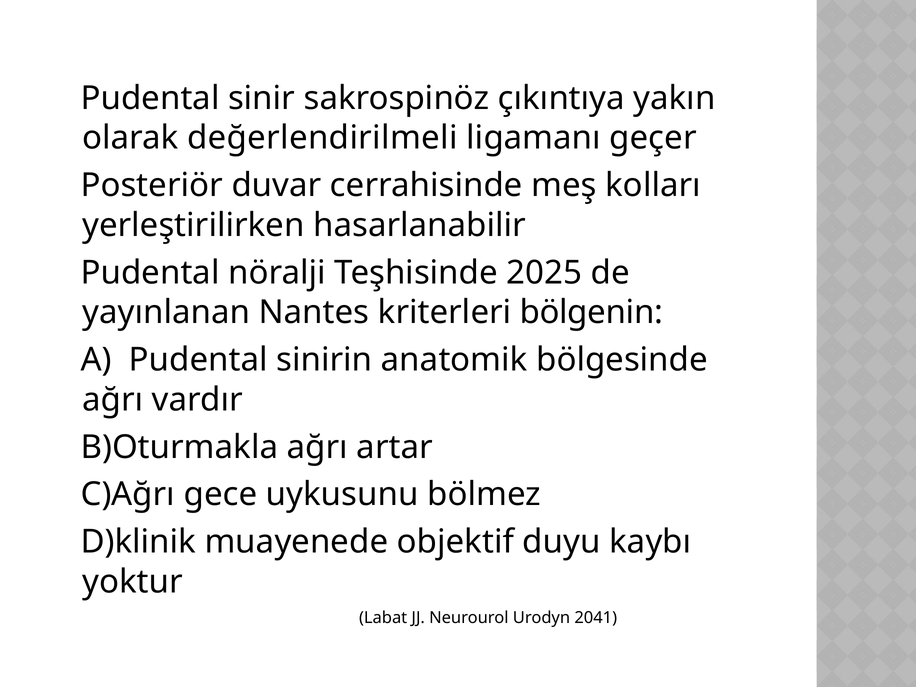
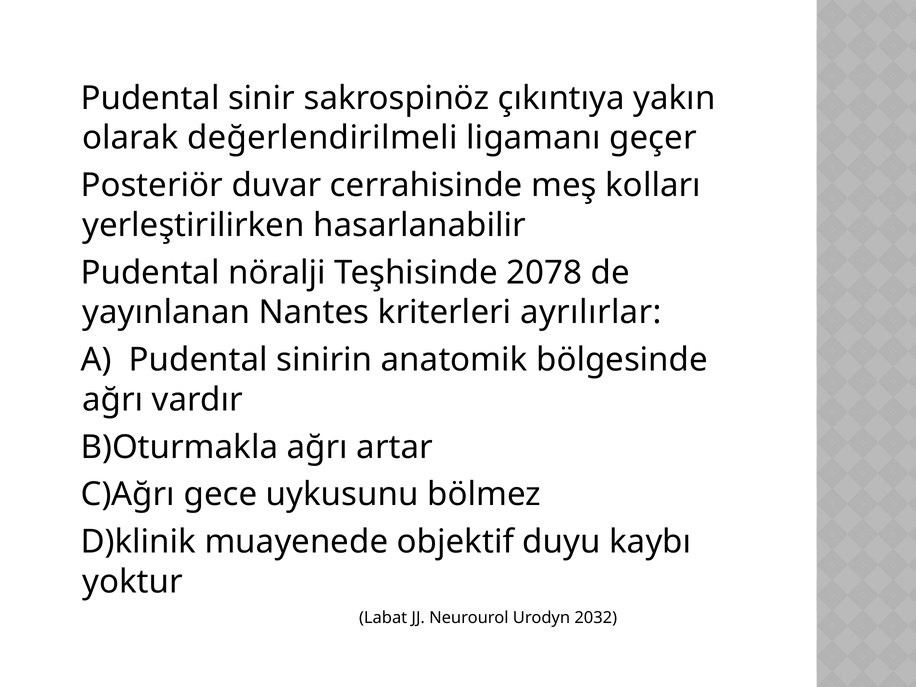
2025: 2025 -> 2078 (544, 273)
bölgenin: bölgenin -> ayrılırlar (591, 312)
2041: 2041 -> 2032 (596, 618)
